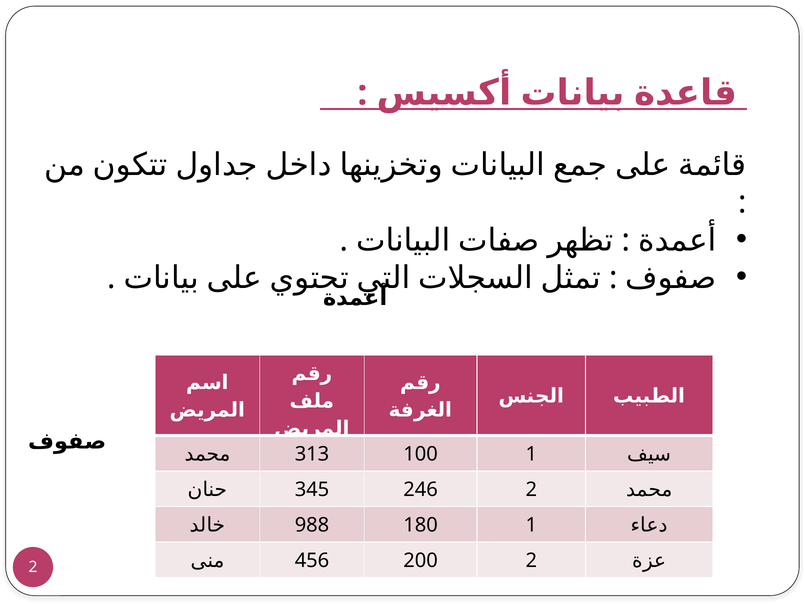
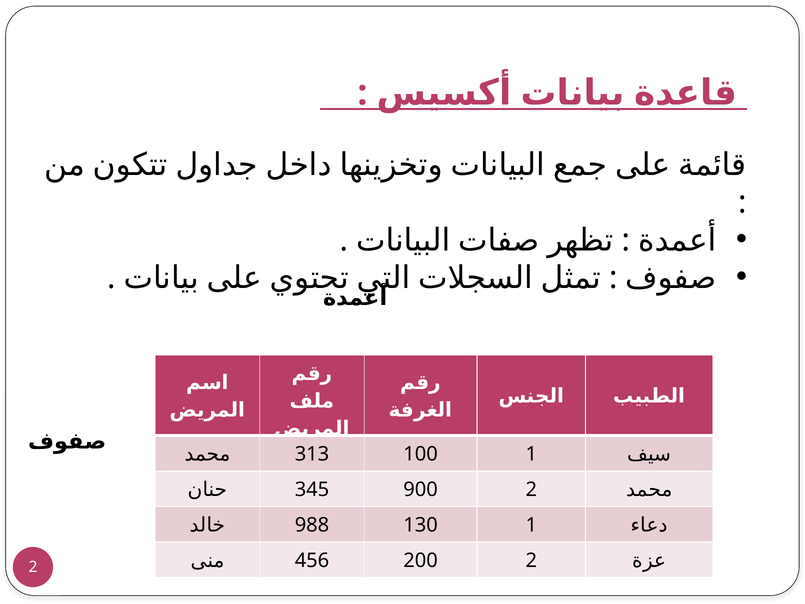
246: 246 -> 900 (421, 490)
180: 180 -> 130 (421, 525)
